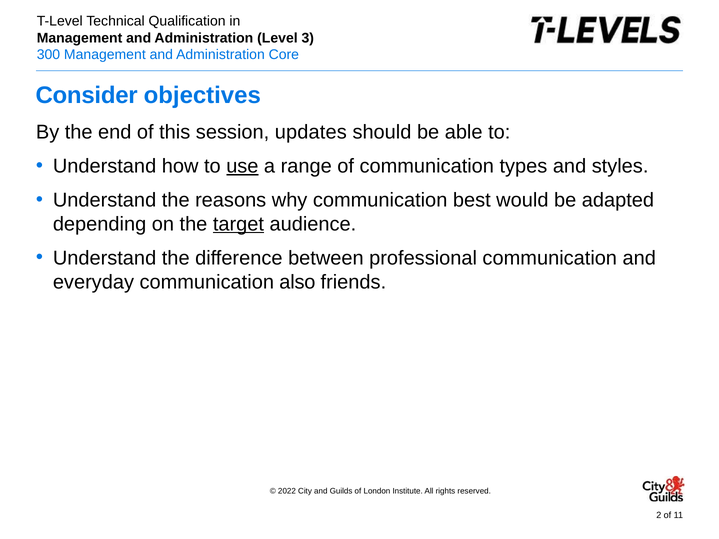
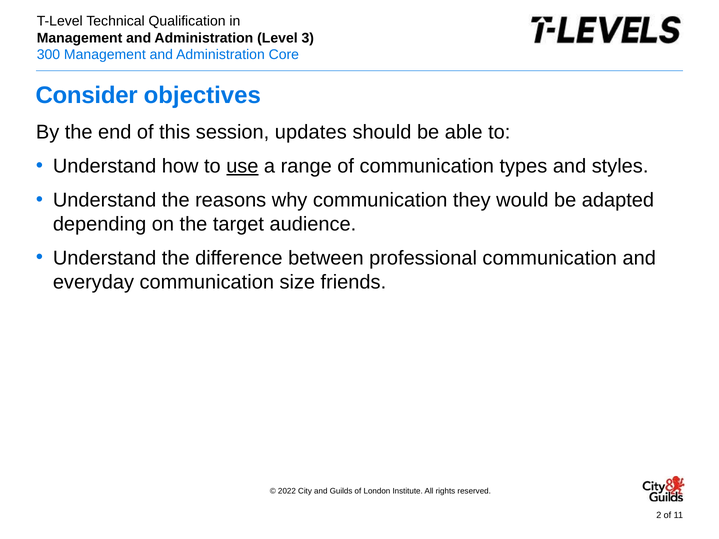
best: best -> they (472, 200)
target underline: present -> none (238, 224)
also: also -> size (297, 282)
